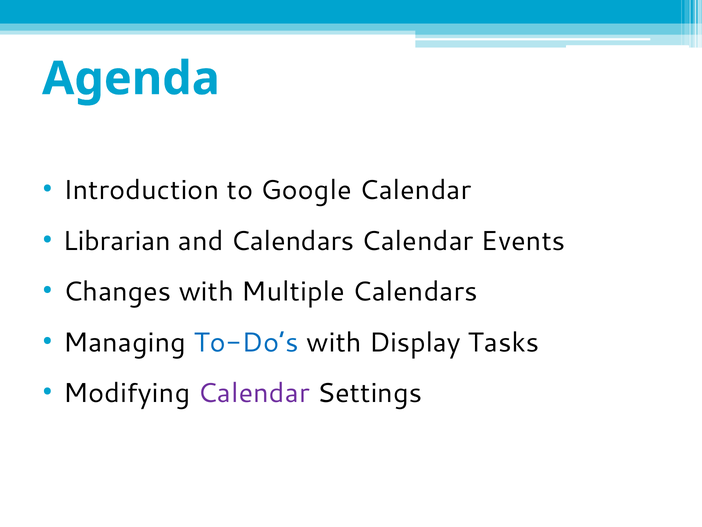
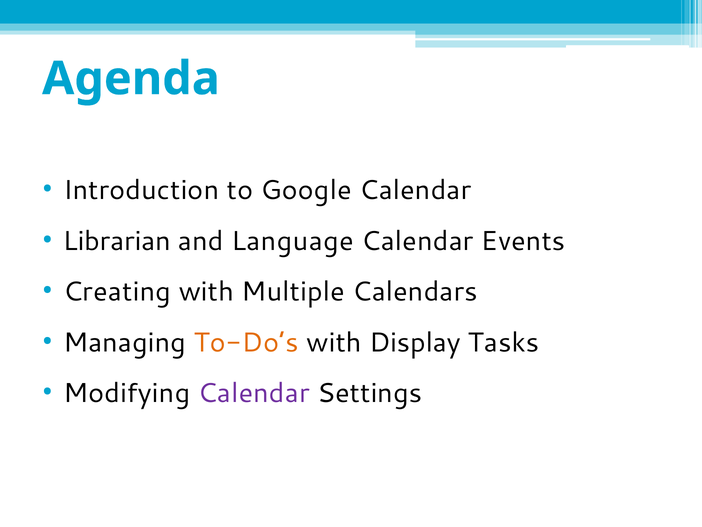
and Calendars: Calendars -> Language (292, 241)
Changes: Changes -> Creating (117, 291)
To-Do’s colour: blue -> orange (246, 342)
